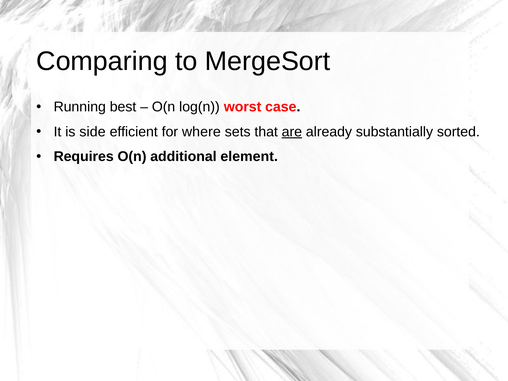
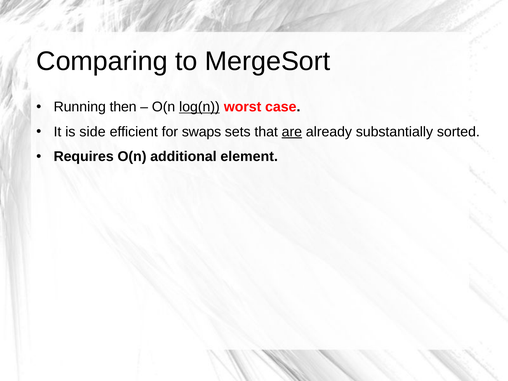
best: best -> then (123, 107)
log(n underline: none -> present (199, 107)
where: where -> swaps (202, 132)
